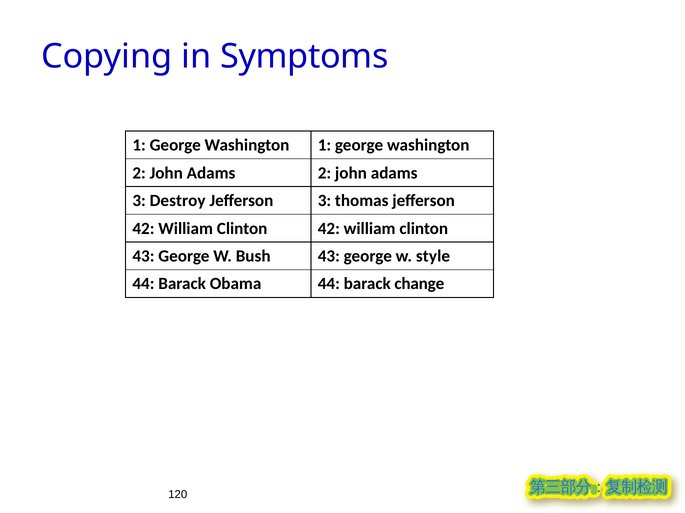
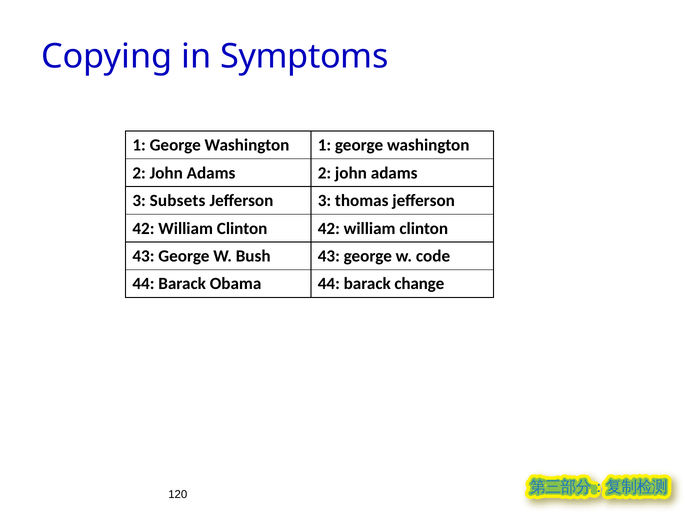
Destroy: Destroy -> Subsets (178, 201)
style: style -> code (433, 256)
